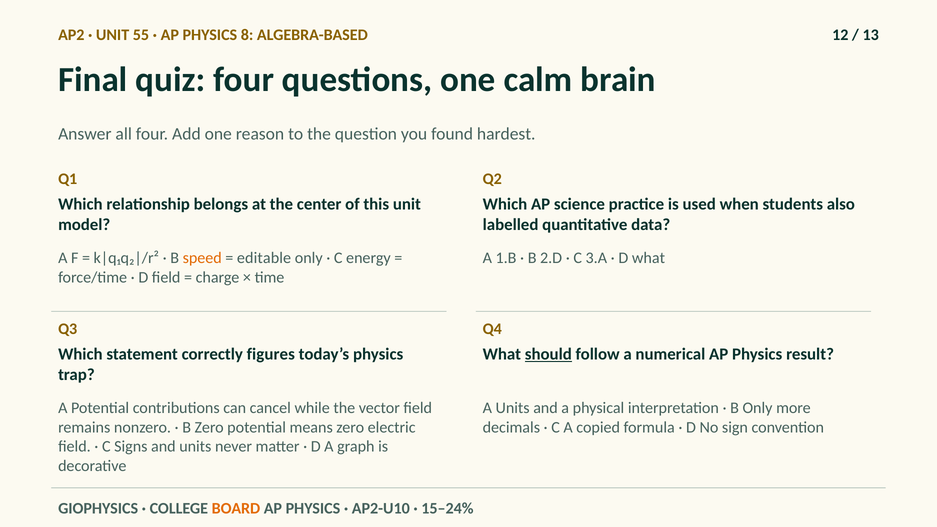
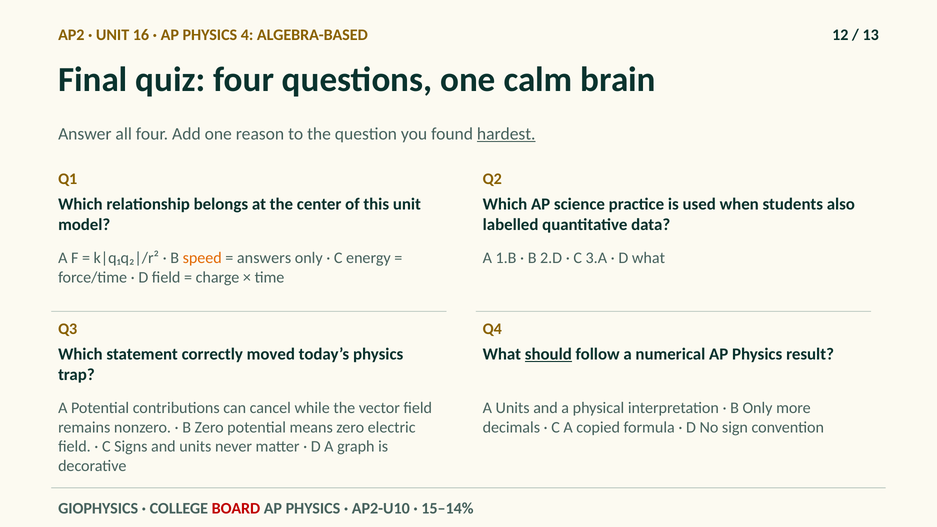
55: 55 -> 16 (141, 35)
8: 8 -> 4 (247, 35)
hardest underline: none -> present (506, 134)
editable: editable -> answers (264, 258)
figures: figures -> moved (271, 354)
BOARD colour: orange -> red (236, 508)
15–24%: 15–24% -> 15–14% (447, 508)
